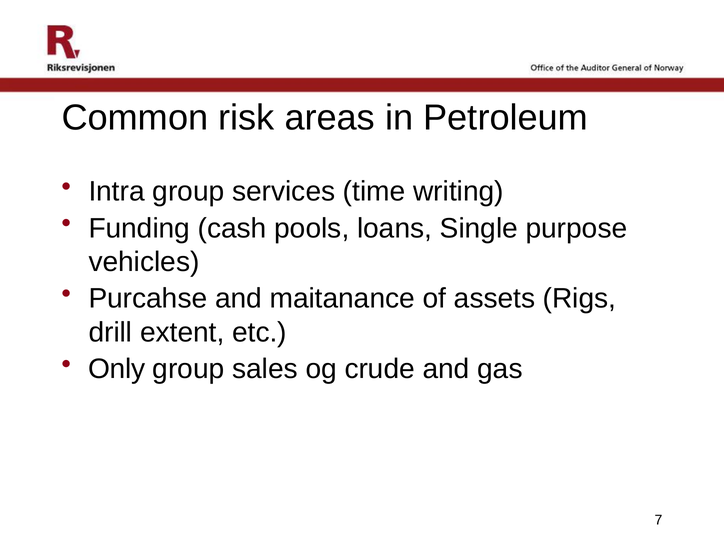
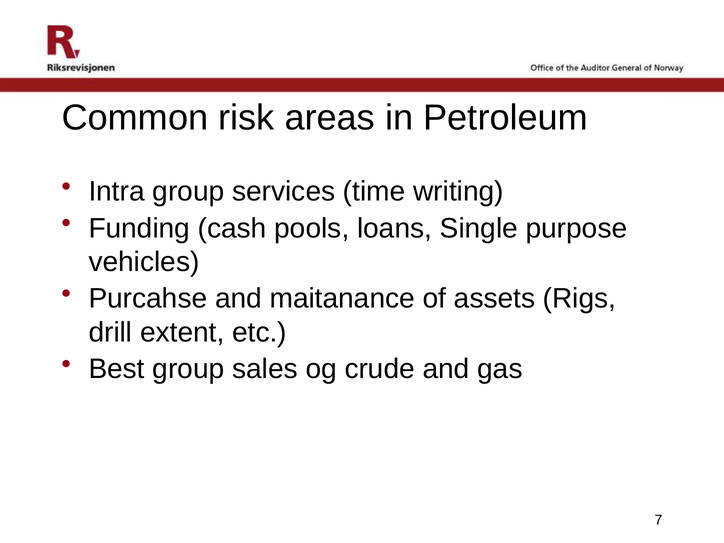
Only: Only -> Best (117, 369)
